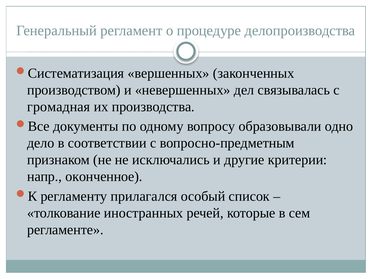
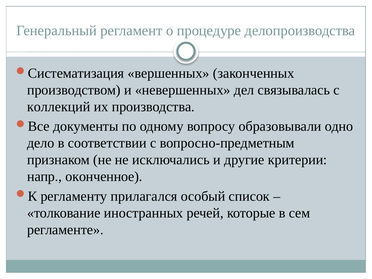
громадная: громадная -> коллекций (59, 107)
